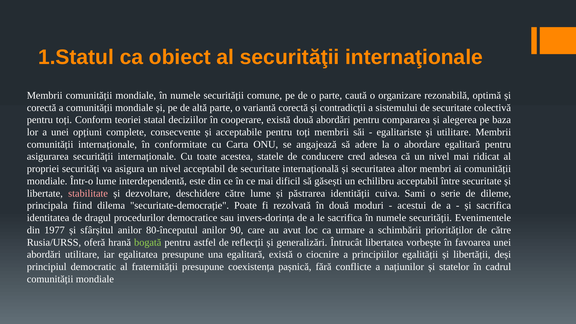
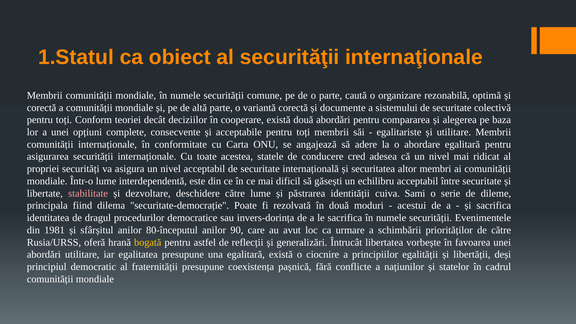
contradicții: contradicții -> documente (343, 108)
statal: statal -> decât (155, 120)
1977: 1977 -> 1981 (55, 230)
bogată colour: light green -> yellow (148, 242)
